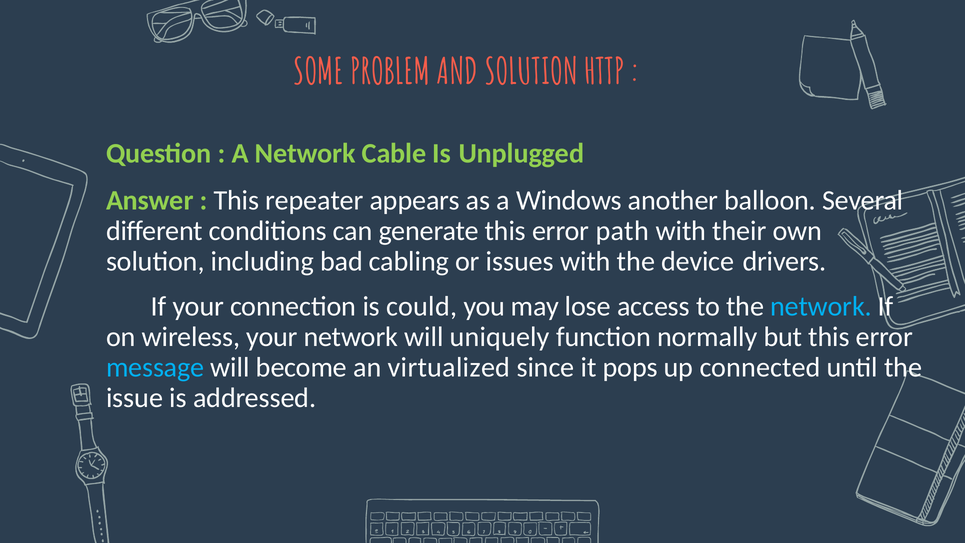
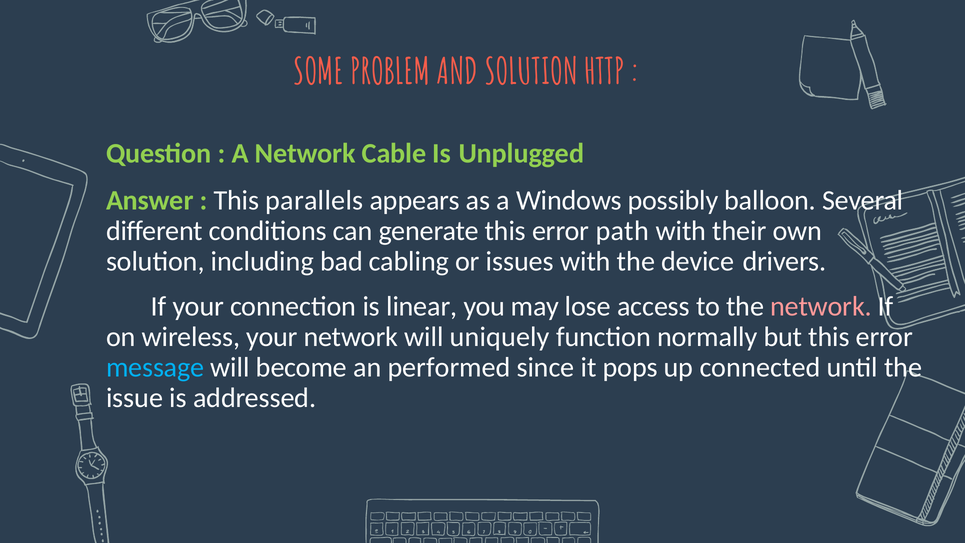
repeater: repeater -> parallels (314, 200)
another: another -> possibly (673, 200)
could: could -> linear (422, 307)
network colour: light blue -> pink (821, 307)
virtualized: virtualized -> performed (449, 367)
